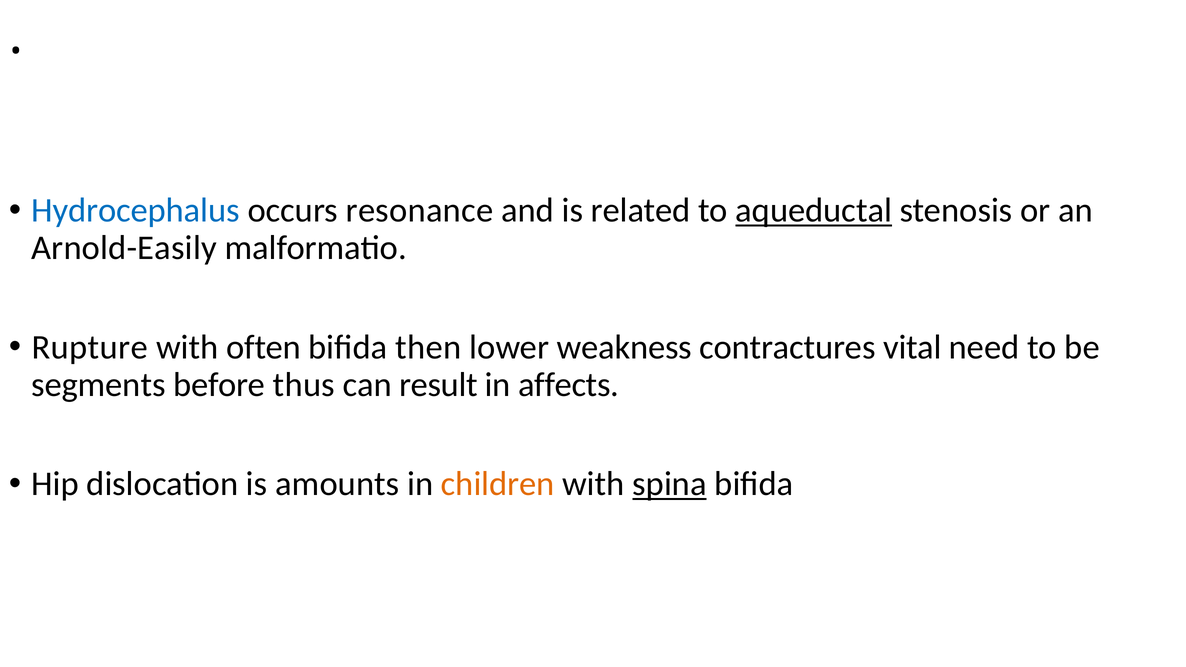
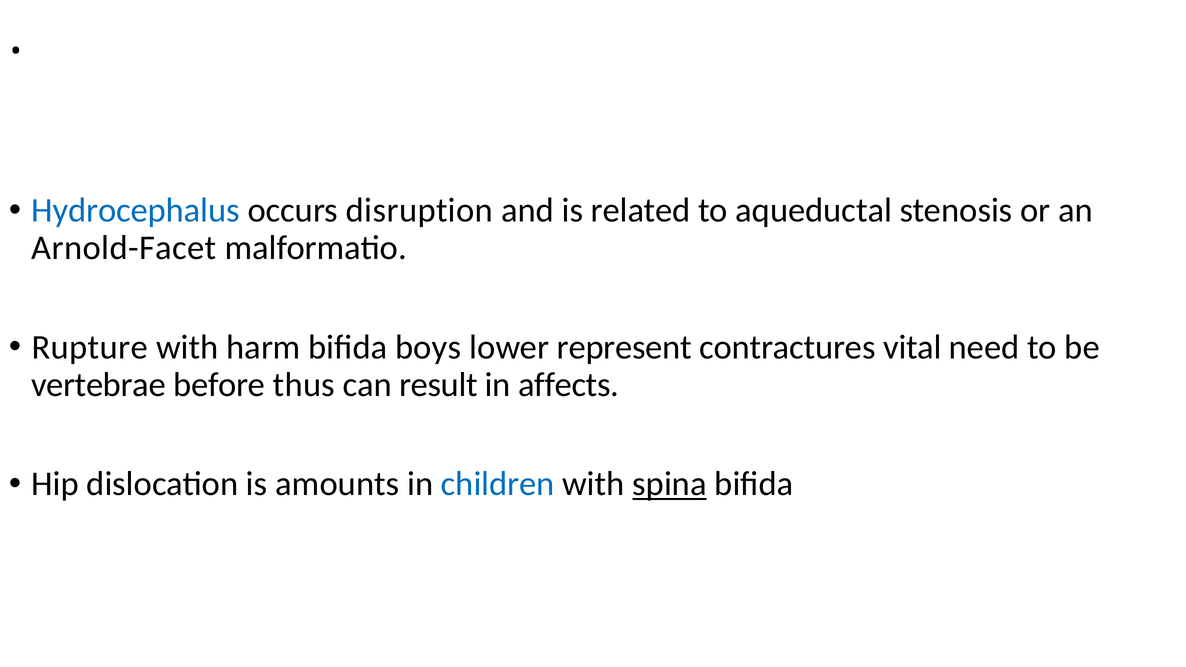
resonance: resonance -> disruption (419, 210)
aqueductal underline: present -> none (814, 210)
Arnold-Easily: Arnold-Easily -> Arnold-Facet (124, 248)
often: often -> harm (263, 347)
then: then -> boys (428, 347)
weakness: weakness -> represent (624, 347)
segments: segments -> vertebrae (98, 385)
children colour: orange -> blue (498, 484)
